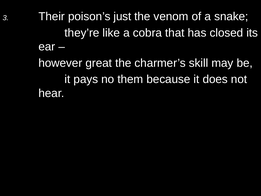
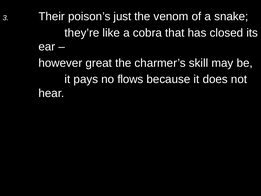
them: them -> flows (130, 79)
